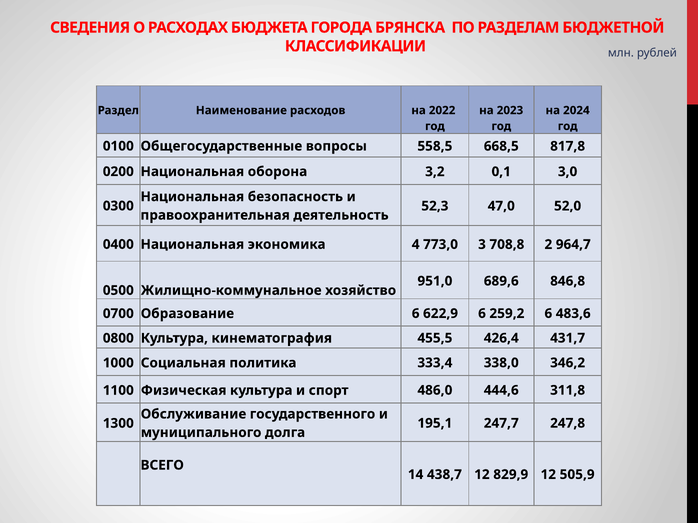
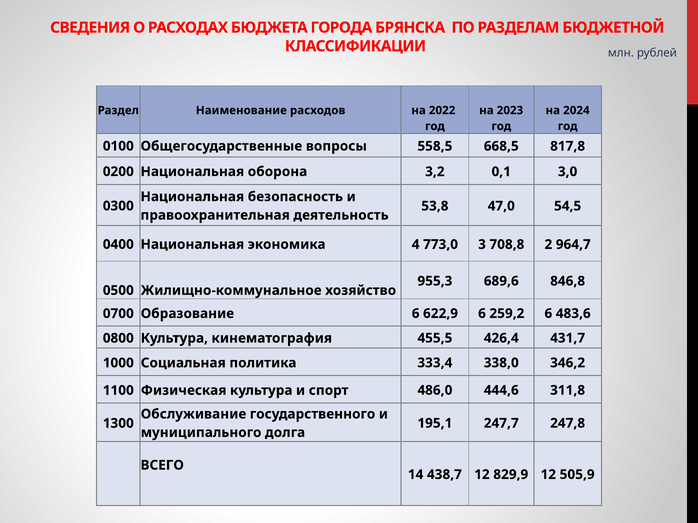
52,3: 52,3 -> 53,8 (435, 206)
52,0: 52,0 -> 54,5 (568, 206)
951,0: 951,0 -> 955,3 (435, 281)
